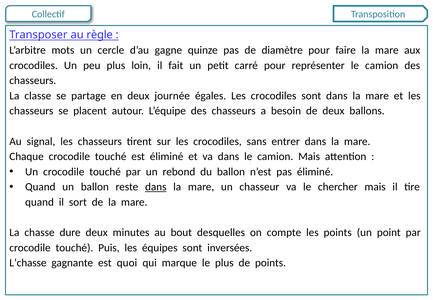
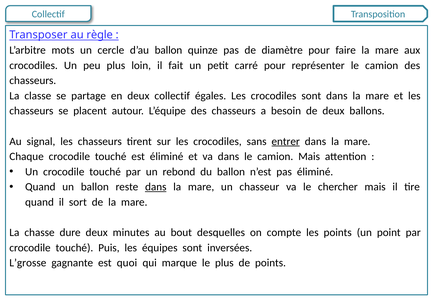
d’au gagne: gagne -> ballon (168, 50)
deux journée: journée -> collectif (172, 96)
entrer underline: none -> present (286, 141)
L’chasse: L’chasse -> L’grosse (28, 263)
